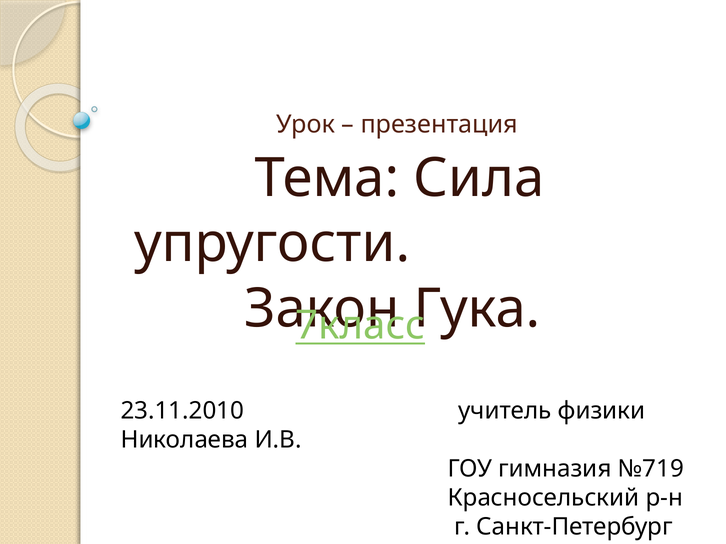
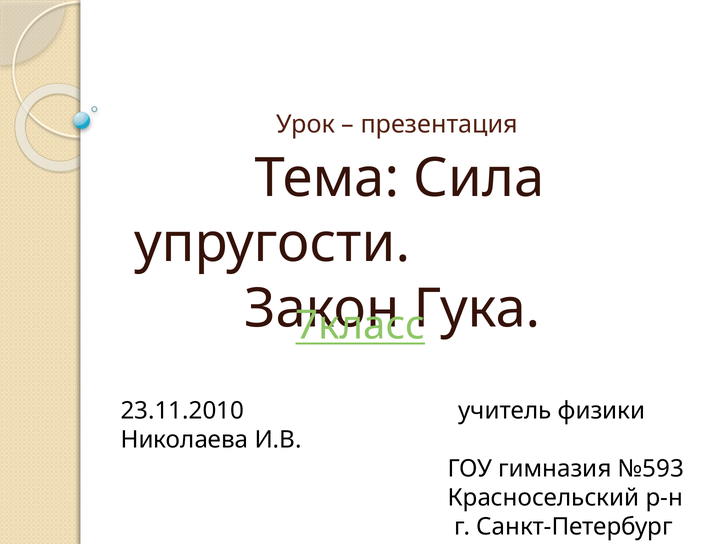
№719: №719 -> №593 (651, 469)
